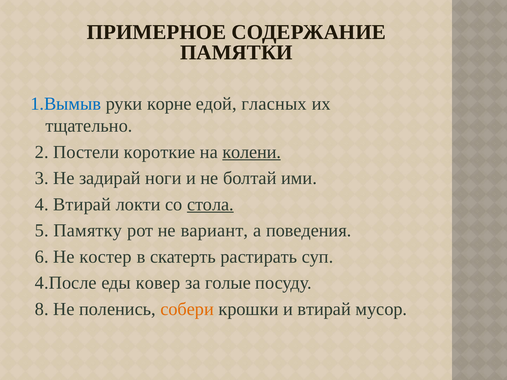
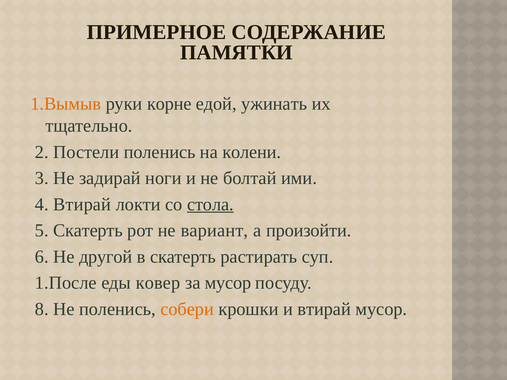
1.Вымыв colour: blue -> orange (66, 104)
гласных: гласных -> ужинать (274, 104)
Постели короткие: короткие -> поленись (160, 152)
колени underline: present -> none (252, 152)
5 Памятку: Памятку -> Скатерть (88, 231)
поведения: поведения -> произойти (309, 231)
костер: костер -> другой (106, 257)
4.После: 4.После -> 1.После (66, 283)
за голые: голые -> мусор (228, 283)
